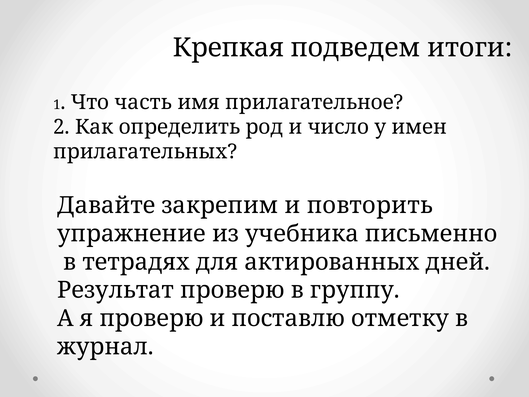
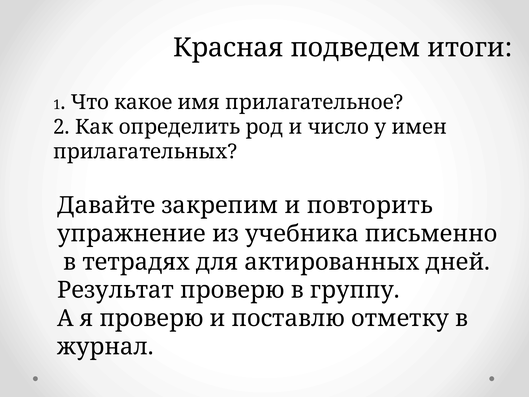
Крепкая: Крепкая -> Красная (228, 48)
часть: часть -> какое (143, 102)
